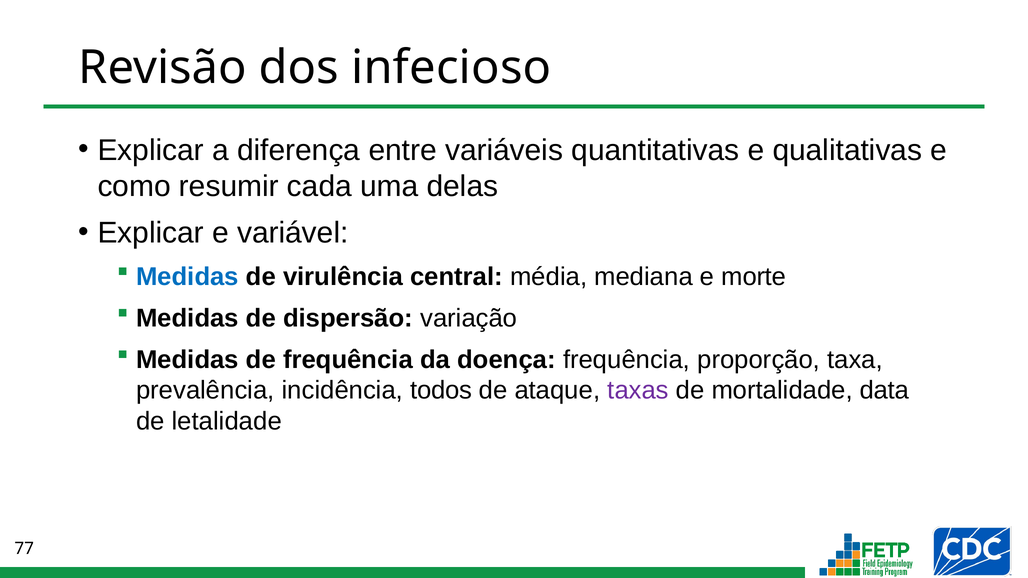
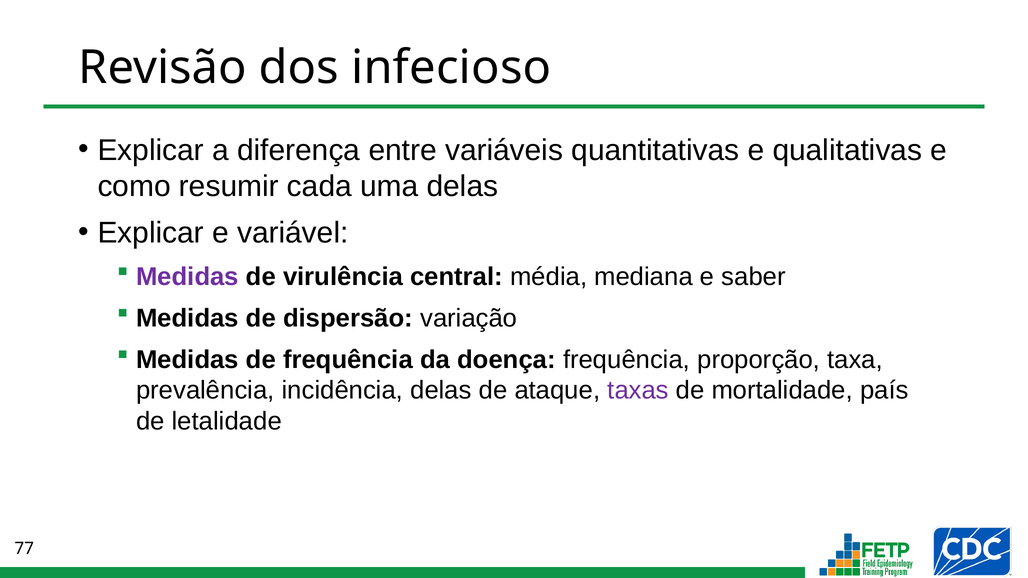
Medidas colour: blue -> purple (187, 277)
morte: morte -> saber (754, 277)
incidência todos: todos -> delas (441, 391)
data: data -> país (884, 391)
